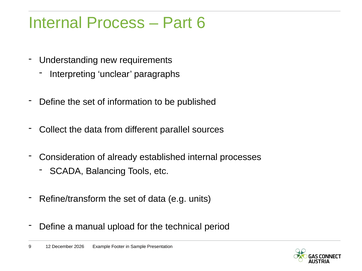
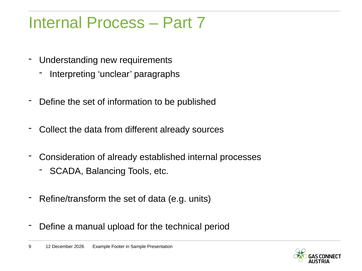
6: 6 -> 7 (201, 23)
different parallel: parallel -> already (175, 130)
